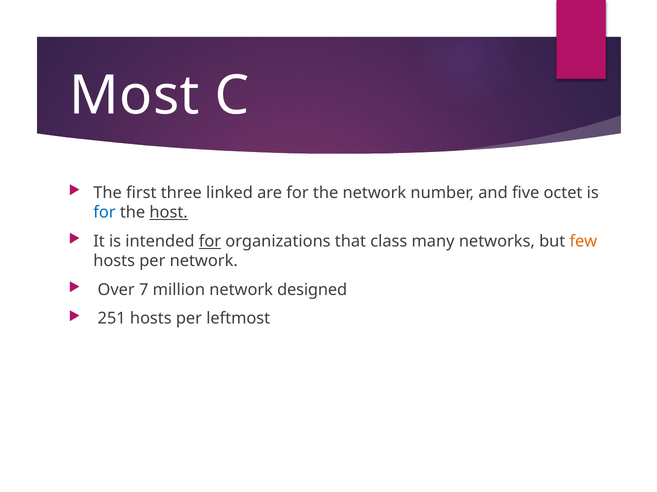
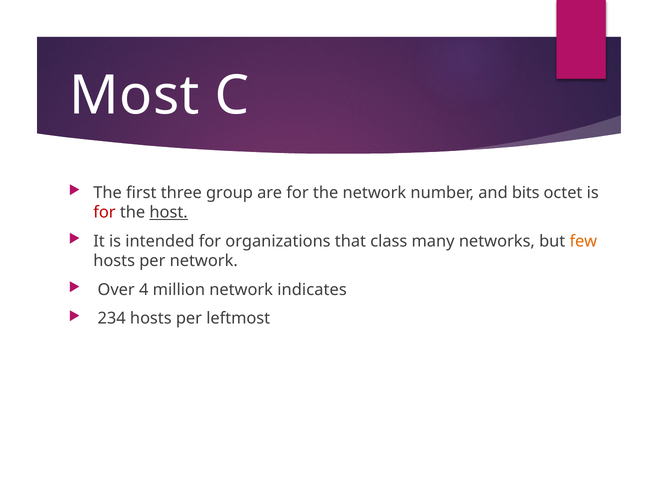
linked: linked -> group (229, 193)
five: five -> bits (526, 193)
for colour: blue -> red (104, 213)
for underline: present -> none (210, 242)
7: 7 -> 4 (144, 290)
designed: designed -> indicates (312, 290)
251: 251 -> 234 (112, 319)
